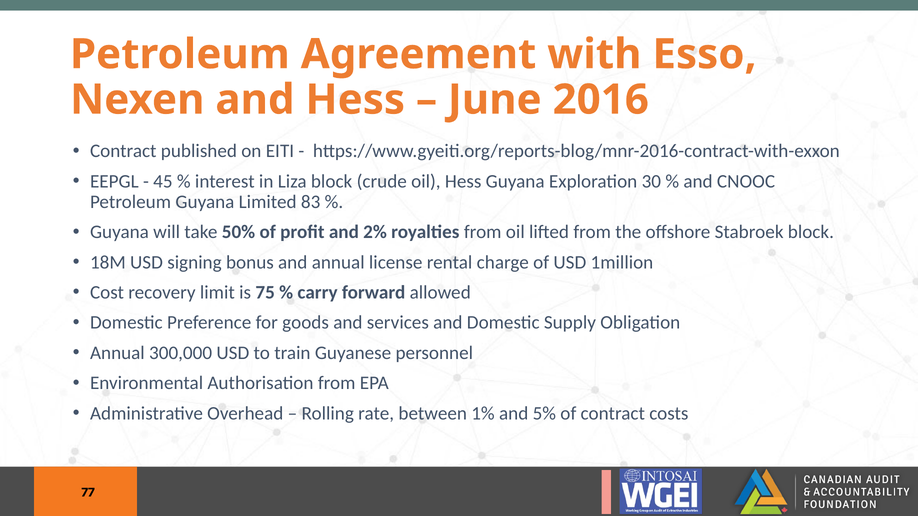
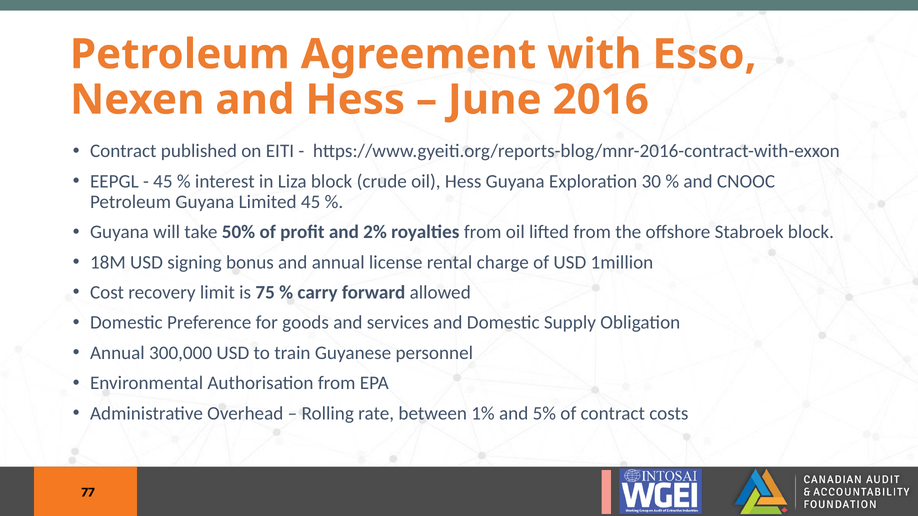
Limited 83: 83 -> 45 (311, 202)
